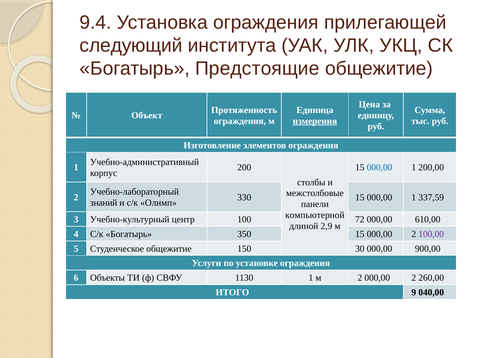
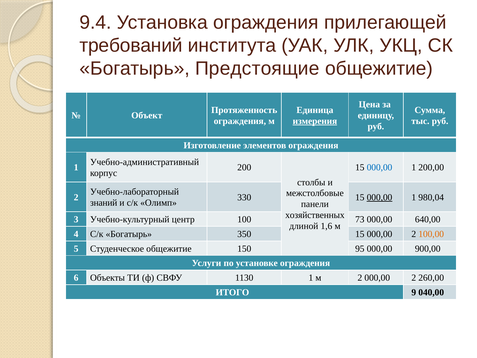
следующий: следующий -> требований (131, 45)
000,00 underline: none -> present (380, 197)
337,59: 337,59 -> 980,04 (431, 197)
компьютерной: компьютерной -> хозяйственных (315, 215)
72: 72 -> 73 (360, 219)
610,00: 610,00 -> 640,00 (428, 219)
2,9: 2,9 -> 1,6 (326, 226)
100,00 colour: purple -> orange (431, 234)
30: 30 -> 95 (360, 248)
